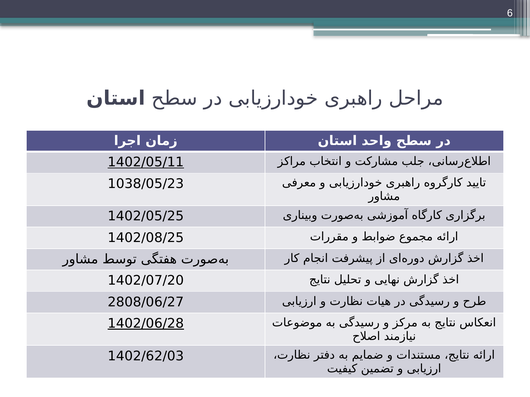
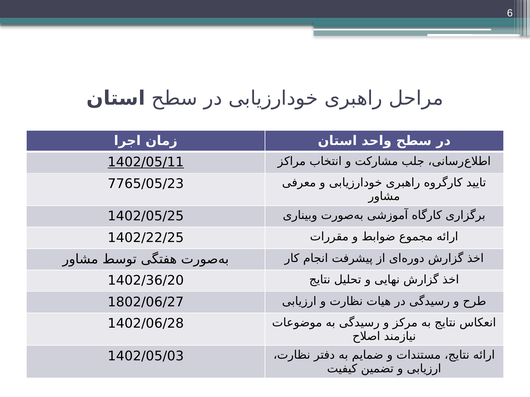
1038/05/23: 1038/05/23 -> 7765/05/23 (146, 184)
1402/08/25: 1402/08/25 -> 1402/22/25 (146, 238)
1402/07/20: 1402/07/20 -> 1402/36/20 (146, 281)
2808/06/27: 2808/06/27 -> 1802/06/27 (146, 302)
1402/06/28 underline: present -> none (146, 324)
1402/62/03: 1402/62/03 -> 1402/05/03 (146, 356)
